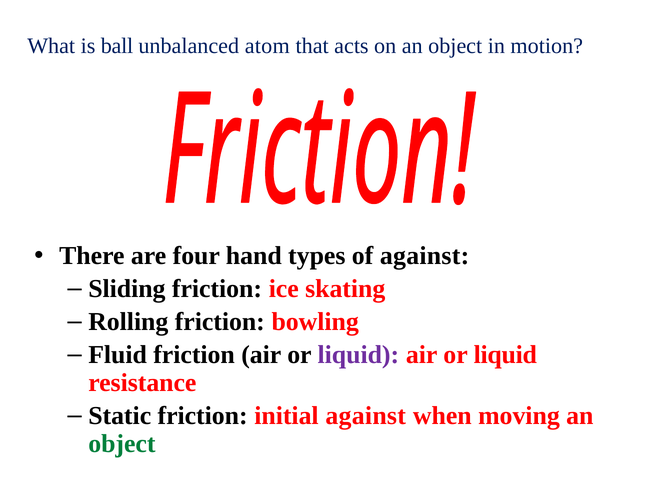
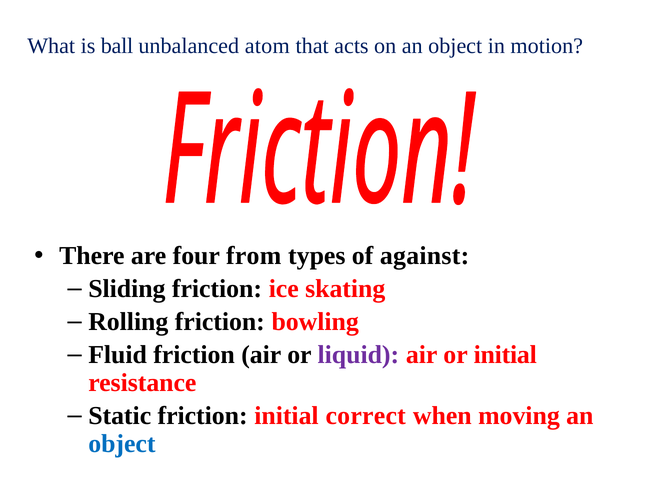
hand: hand -> from (254, 256)
liquid: liquid -> initial (505, 355)
initial against: against -> correct (366, 416)
object colour: green -> blue (122, 444)
